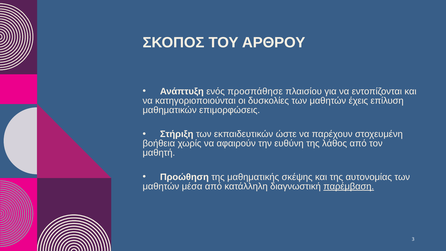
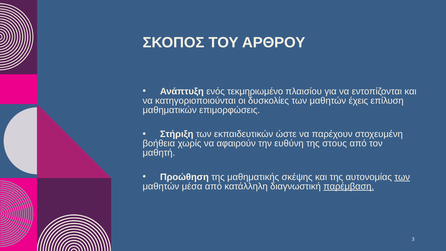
προσπάθησε: προσπάθησε -> τεκμηριωμένο (255, 91)
λάθος: λάθος -> στους (335, 143)
των underline: none -> present (402, 177)
